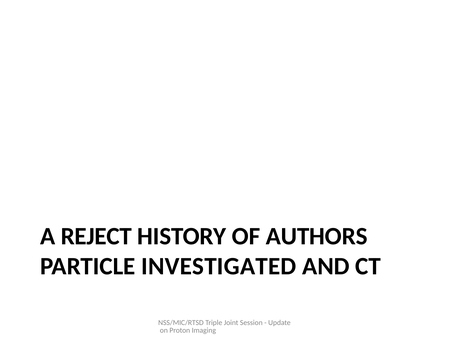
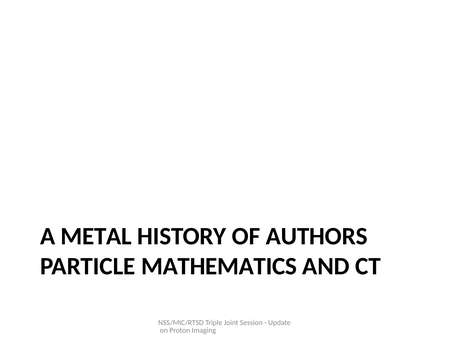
REJECT: REJECT -> METAL (96, 236)
INVESTIGATED: INVESTIGATED -> MATHEMATICS (219, 266)
